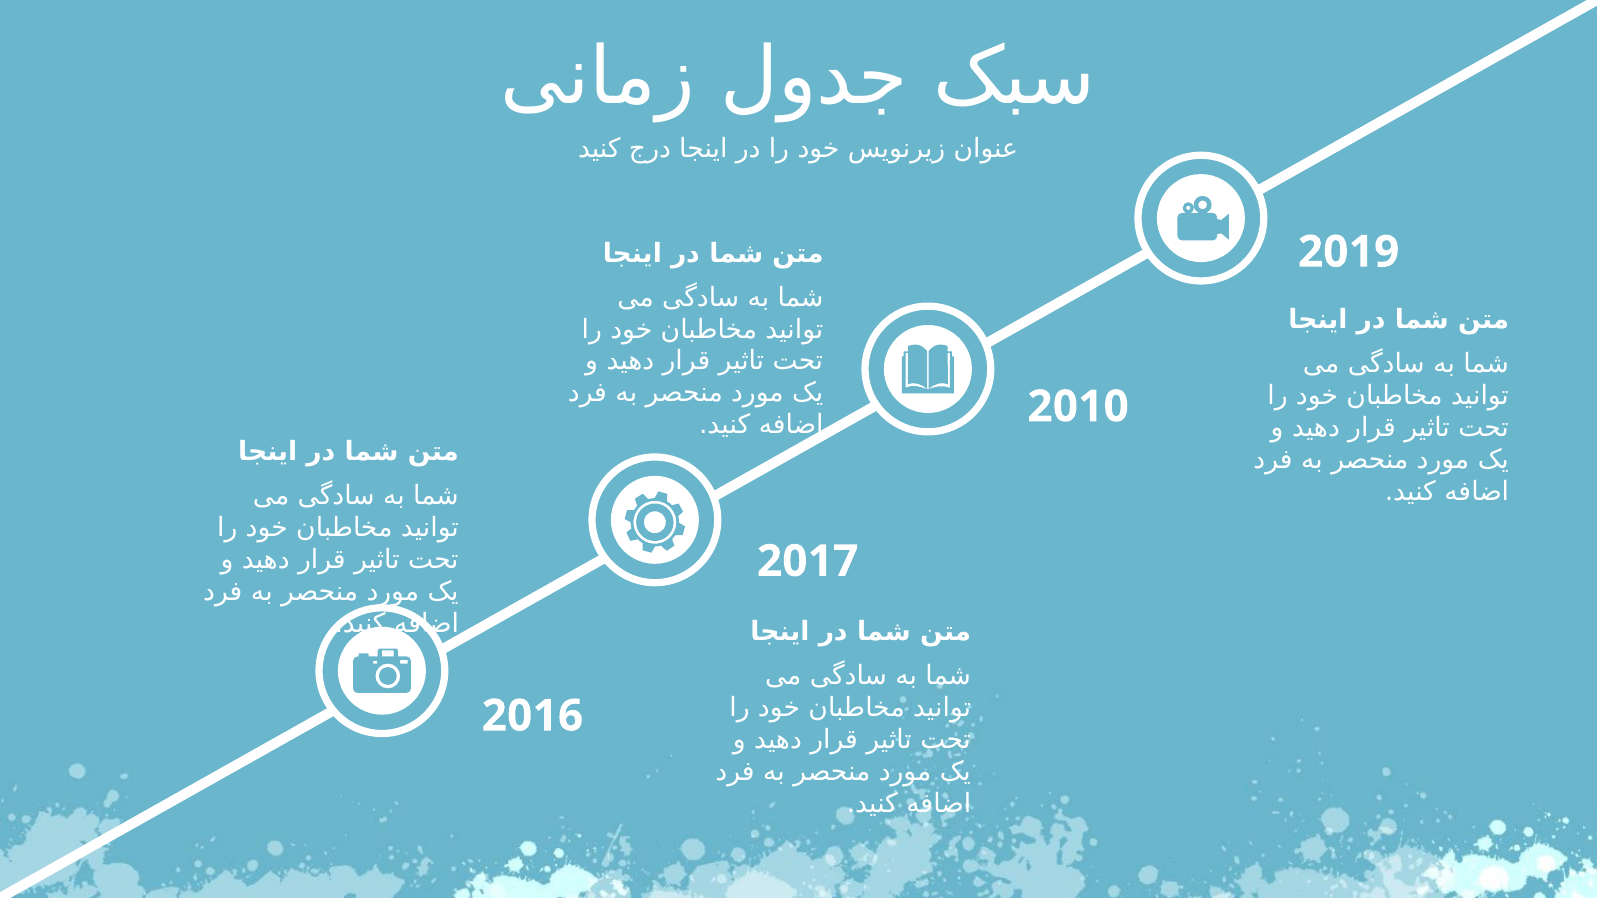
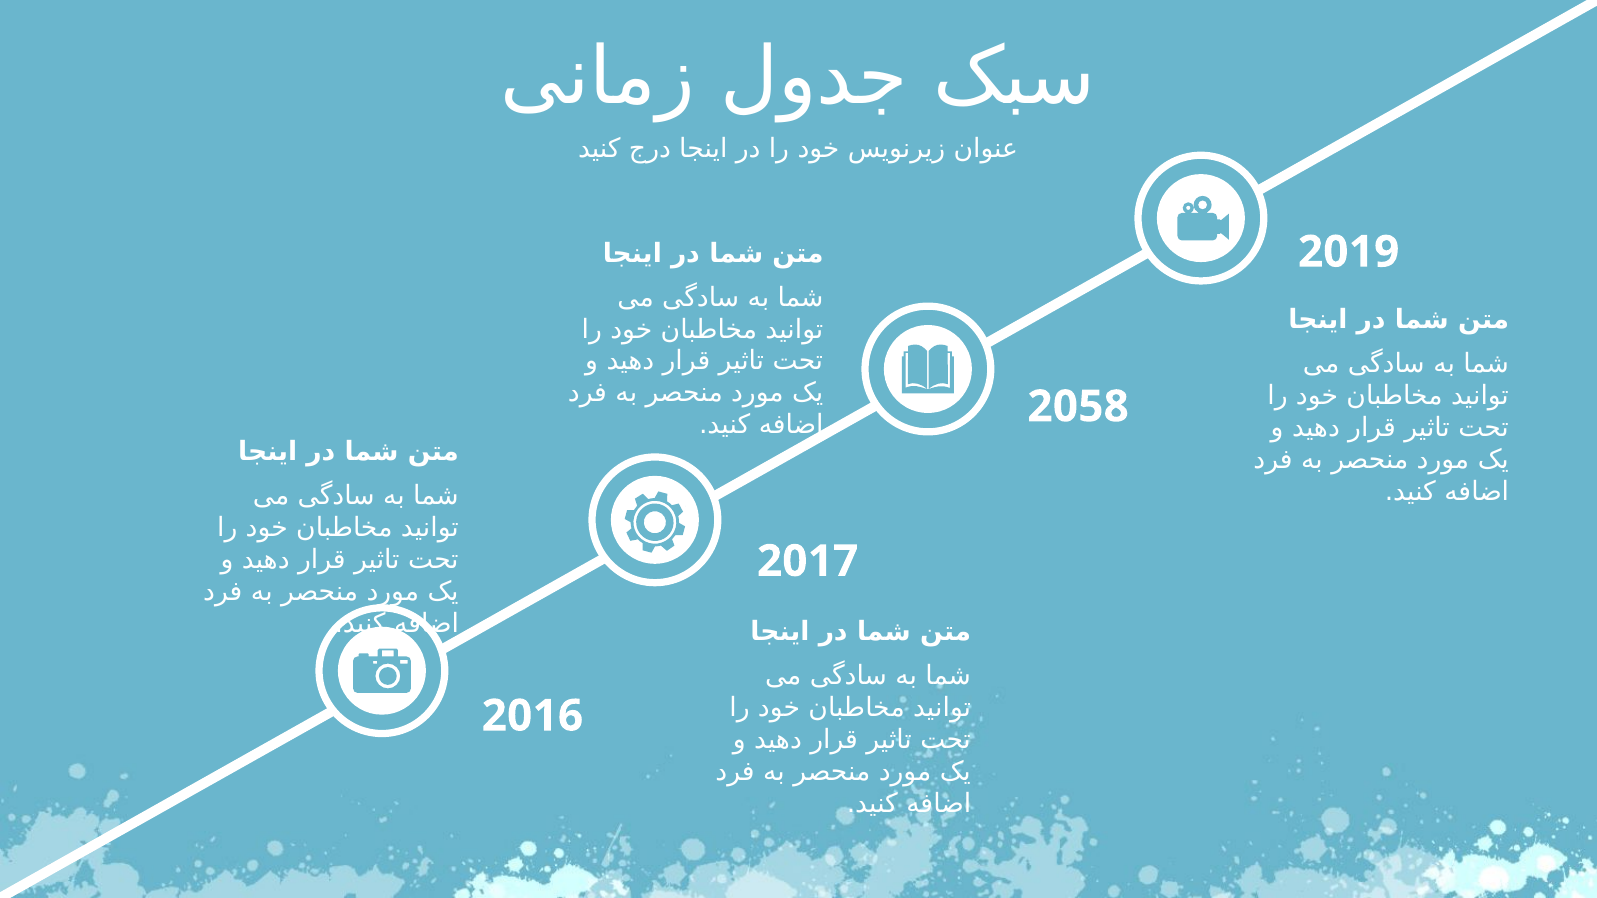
2010: 2010 -> 2058 (1078, 407)
